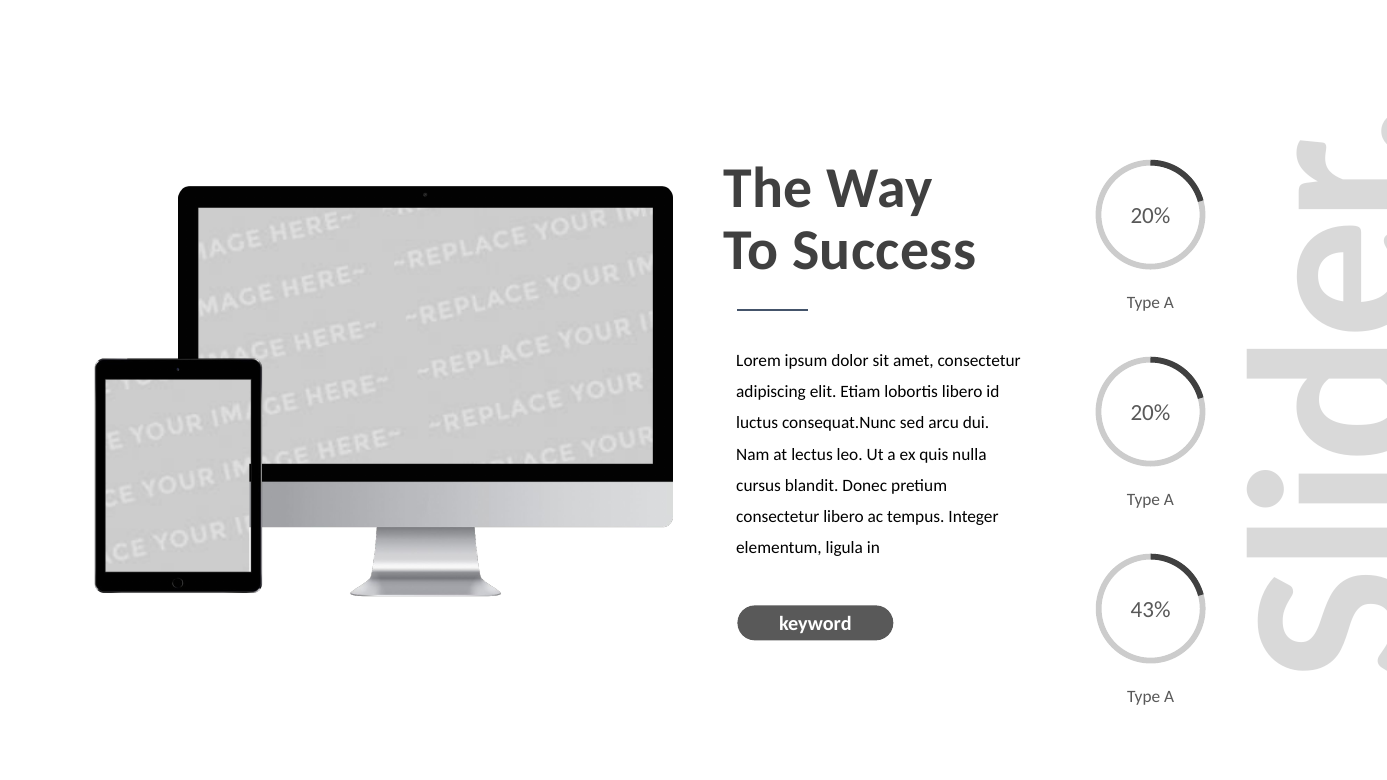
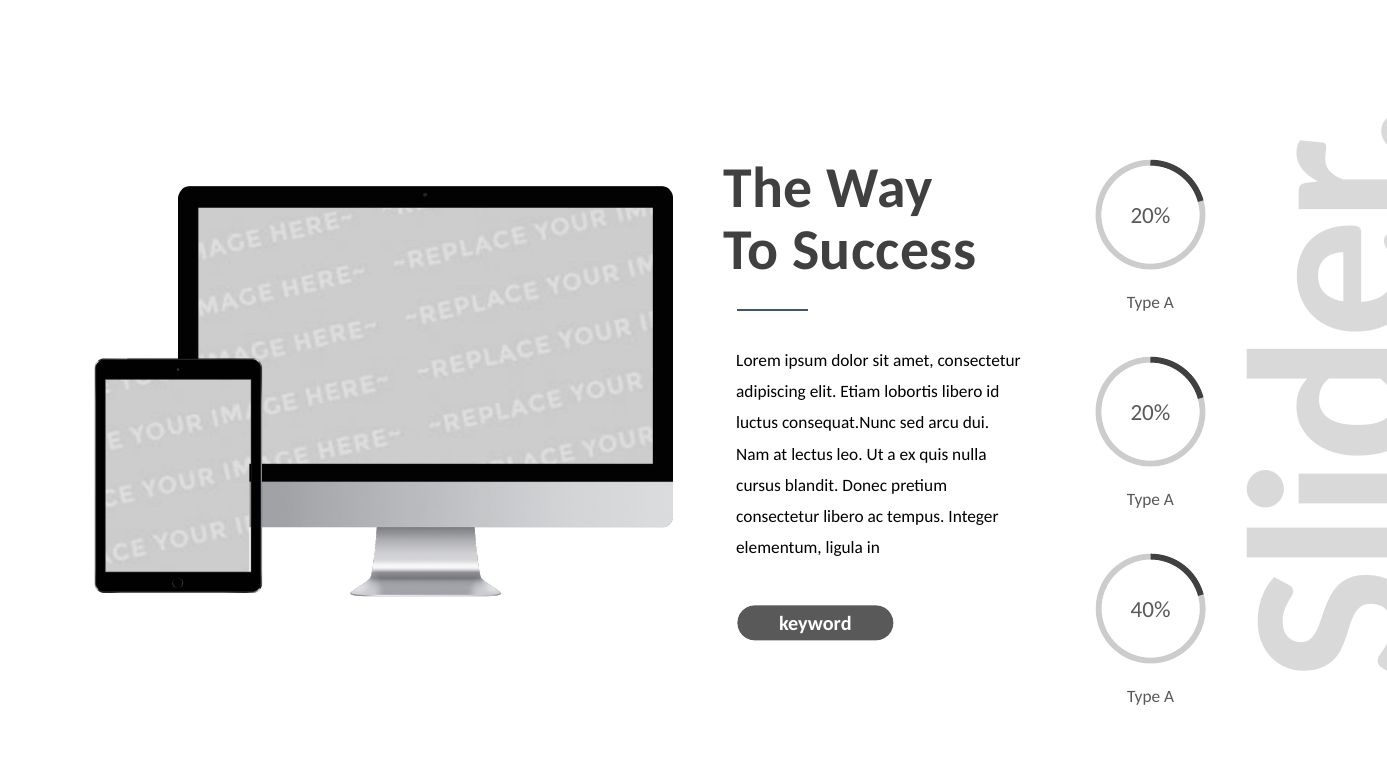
43%: 43% -> 40% (1151, 610)
